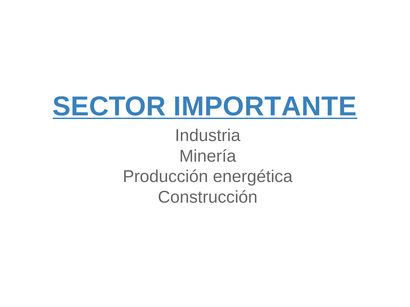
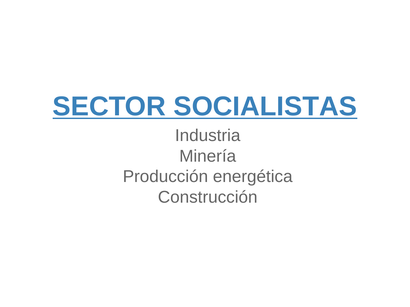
IMPORTANTE: IMPORTANTE -> SOCIALISTAS (265, 107)
